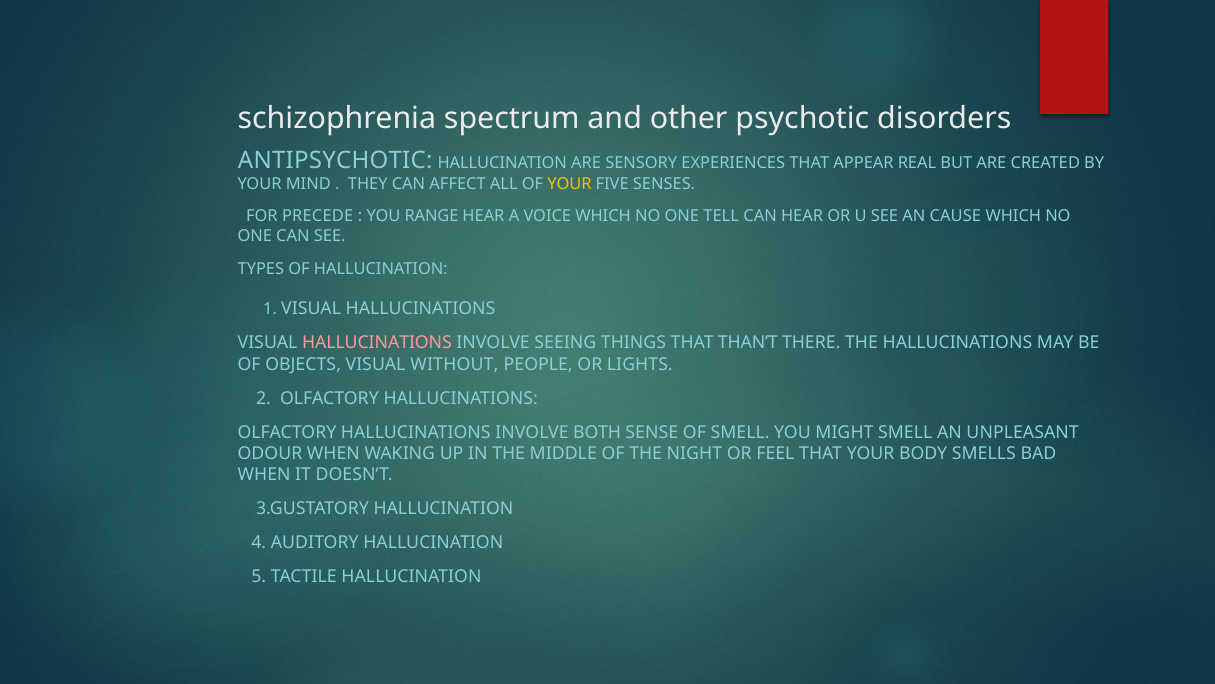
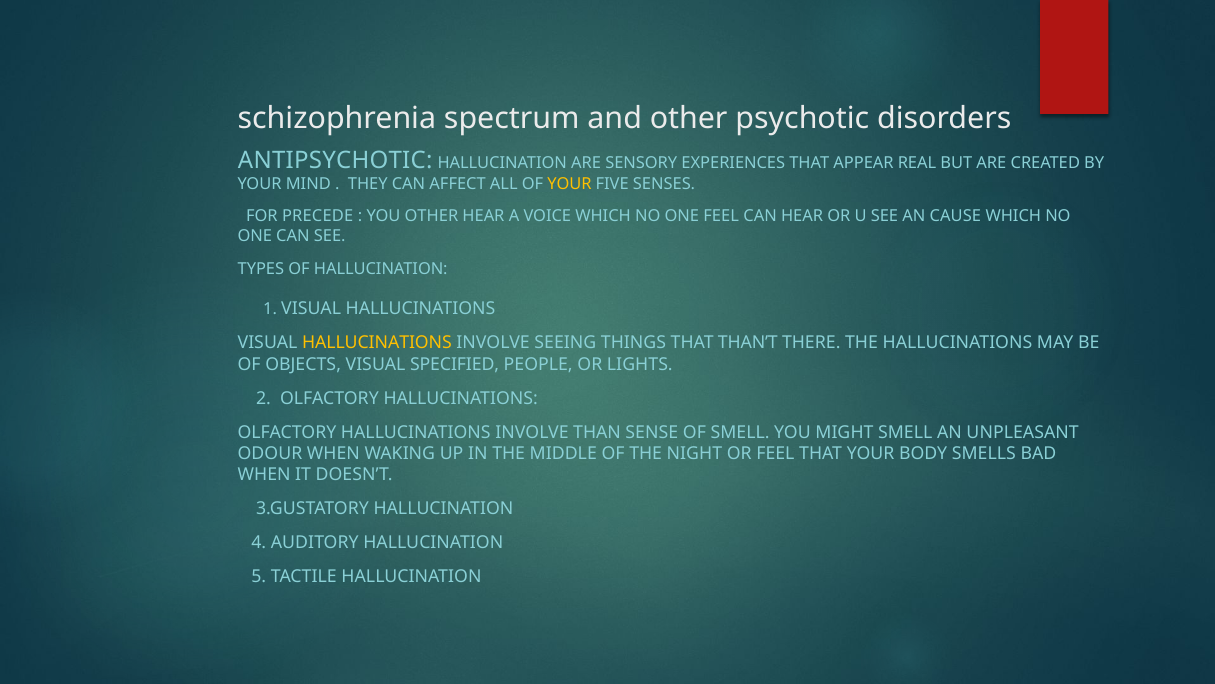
YOU RANGE: RANGE -> OTHER (431, 216)
ONE TELL: TELL -> FEEL (721, 216)
HALLUCINATIONS colour: pink -> yellow (377, 343)
WITHOUT: WITHOUT -> SPECIFIED (455, 364)
BOTH: BOTH -> THAN (597, 432)
